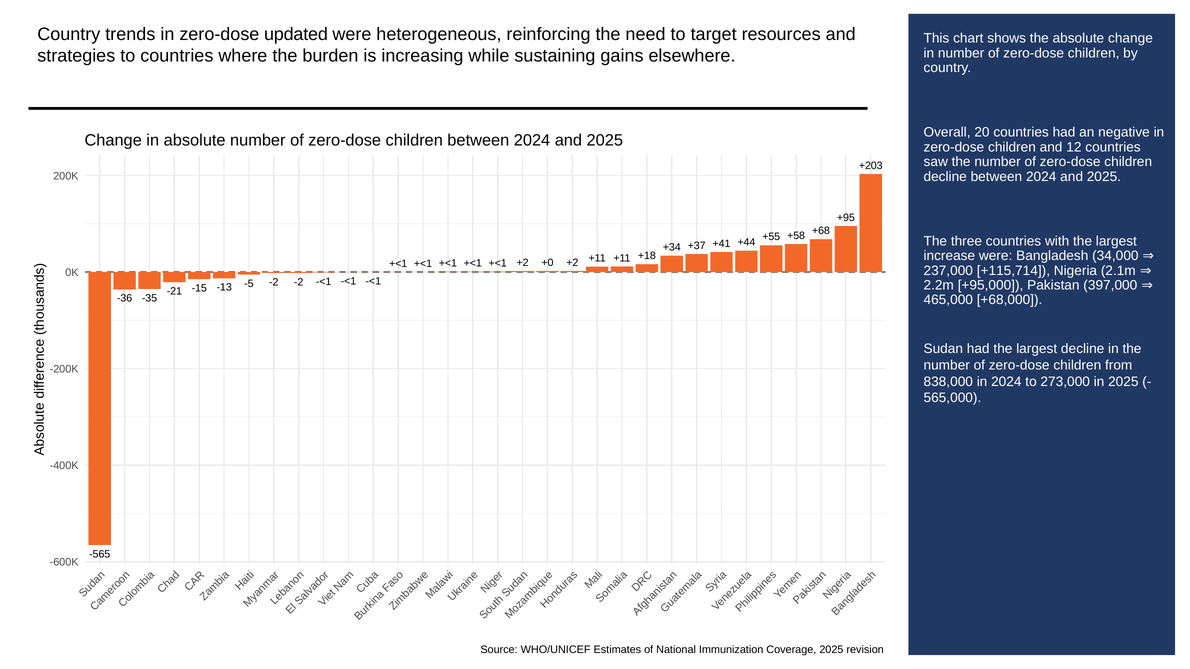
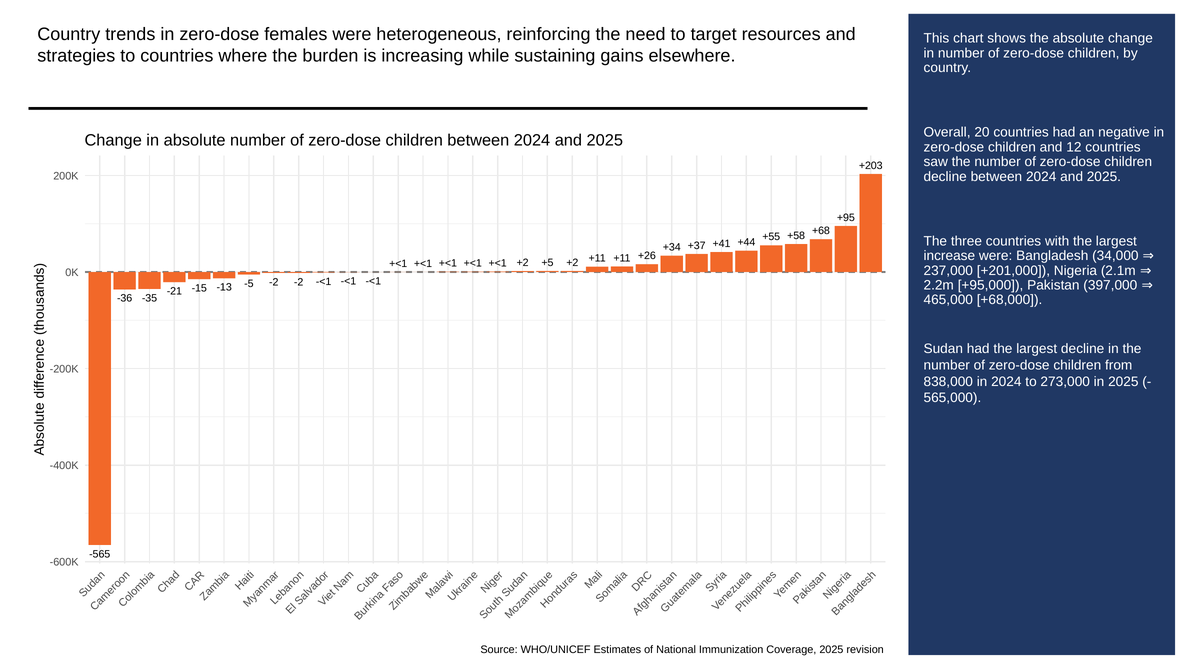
updated: updated -> females (296, 34)
+0: +0 -> +5 (547, 263)
+18: +18 -> +26 (647, 256)
+115,714: +115,714 -> +201,000 (1013, 271)
